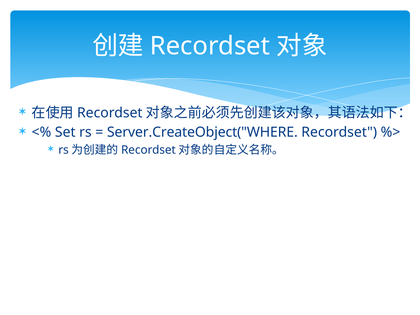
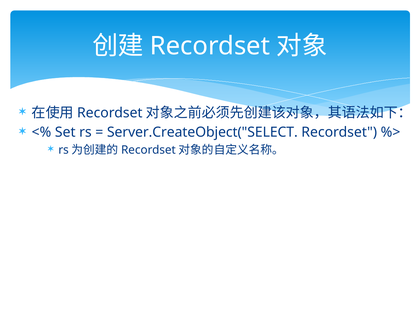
Server.CreateObject("WHERE: Server.CreateObject("WHERE -> Server.CreateObject("SELECT (202, 132)
